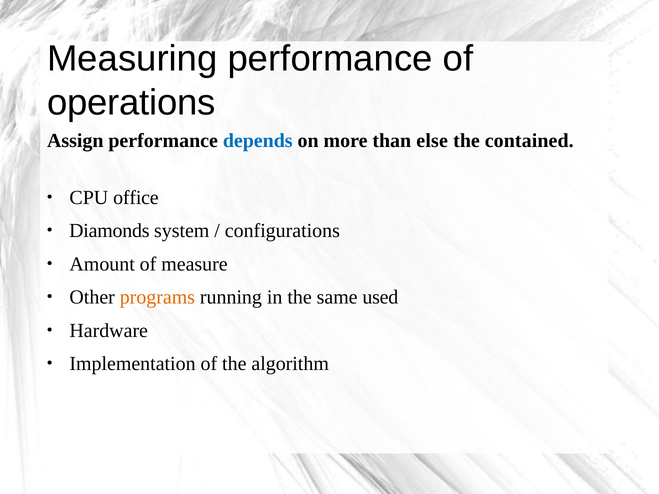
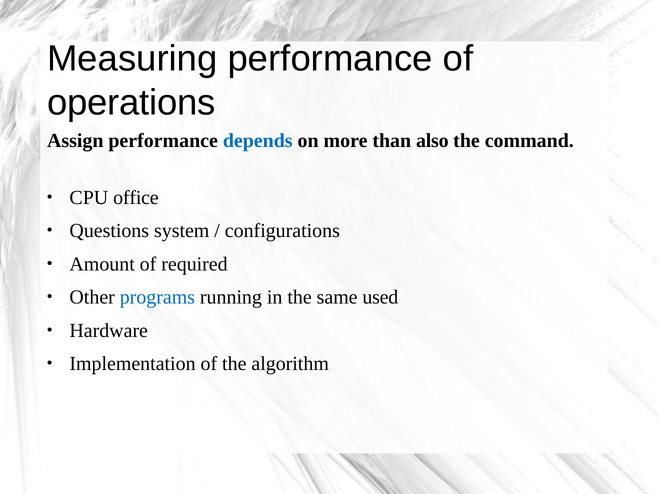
else: else -> also (432, 141)
contained: contained -> command (529, 141)
Diamonds: Diamonds -> Questions (109, 231)
measure: measure -> required (194, 264)
programs colour: orange -> blue (157, 297)
